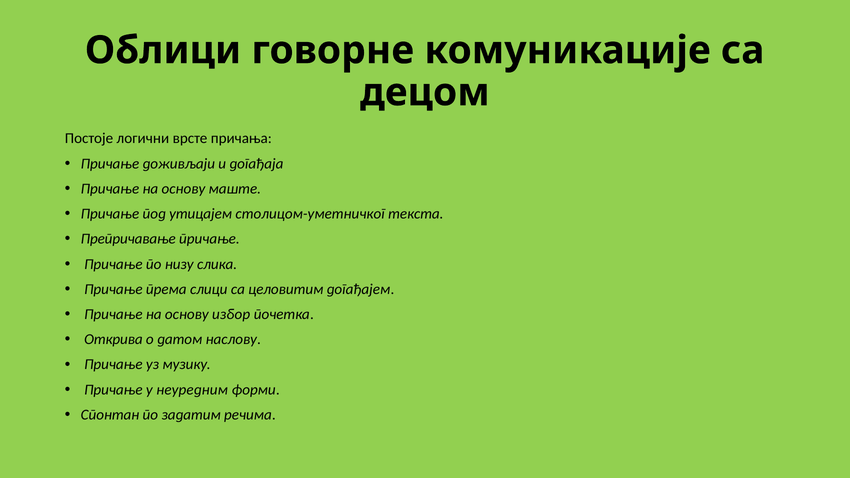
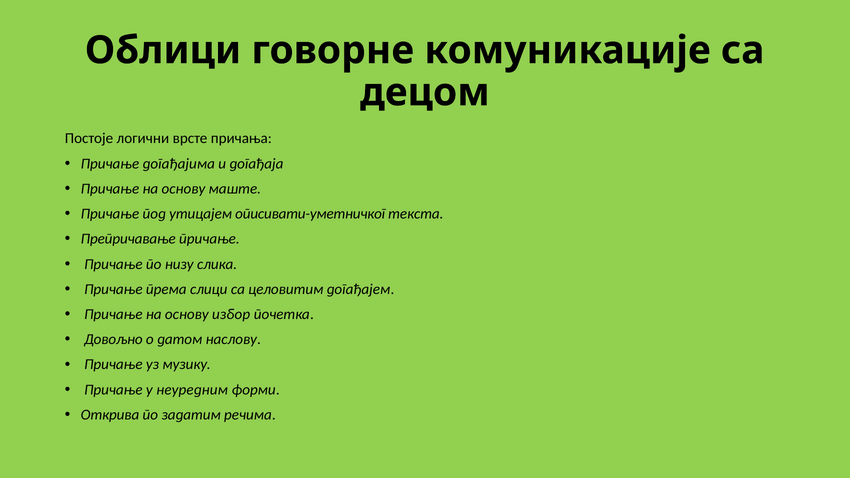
доживљаји: доживљаји -> догађајима (179, 164)
столицом-уметничког: столицом-уметничког -> описивати-уметничког (310, 214)
Открива: Открива -> Довољно (113, 339)
Спонтан: Спонтан -> Открива (110, 415)
